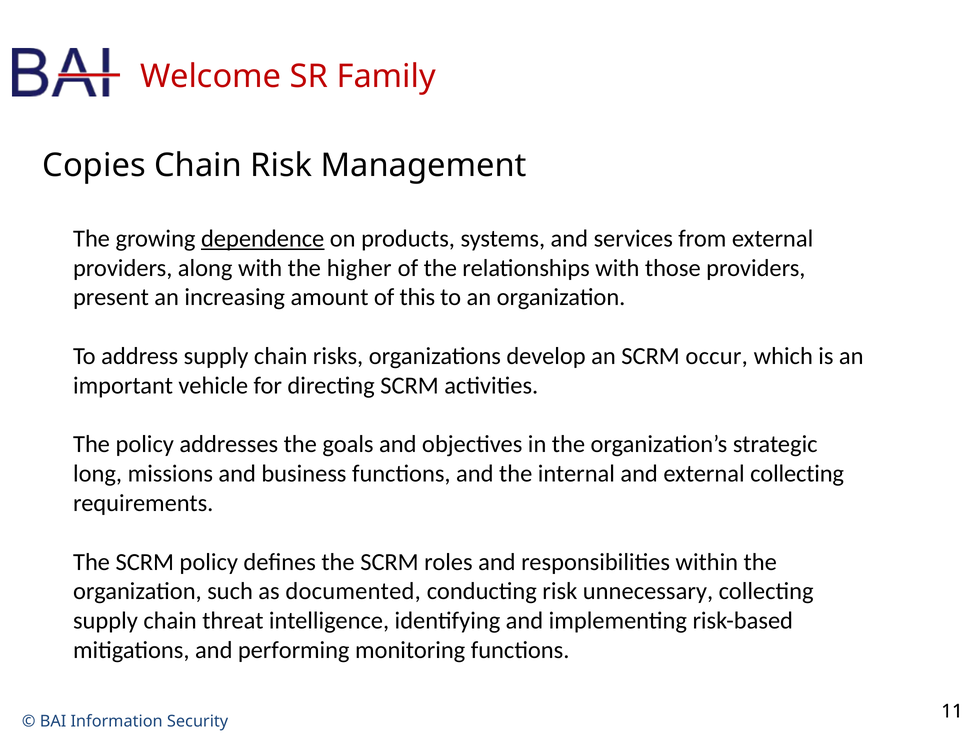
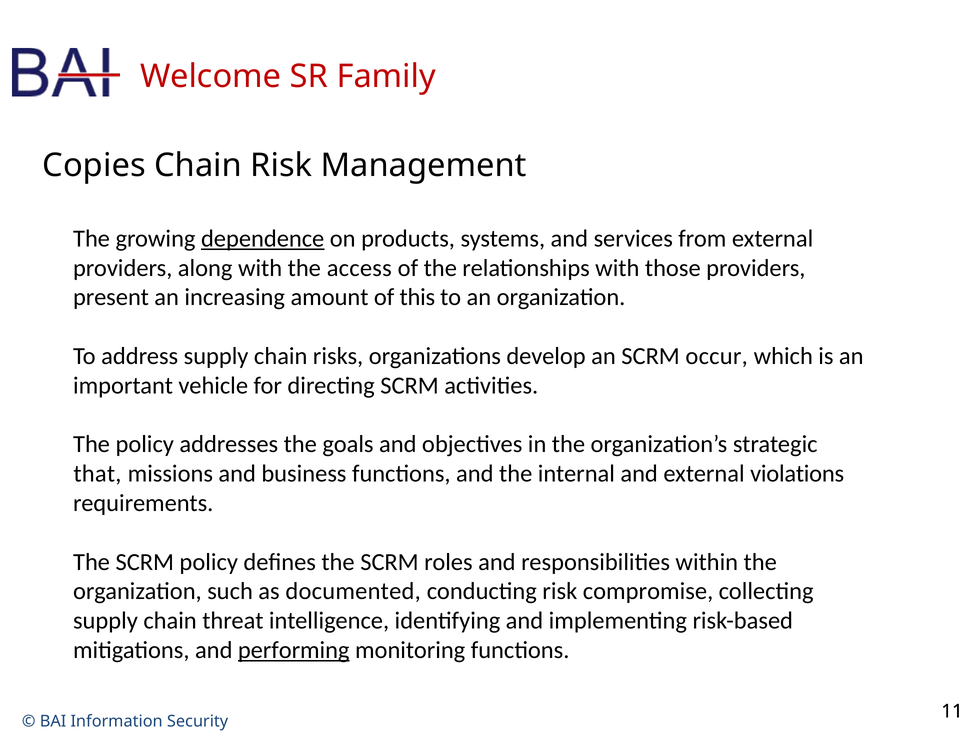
higher: higher -> access (359, 268)
long: long -> that (97, 474)
external collecting: collecting -> violations (797, 474)
unnecessary: unnecessary -> compromise (648, 591)
performing underline: none -> present (294, 650)
